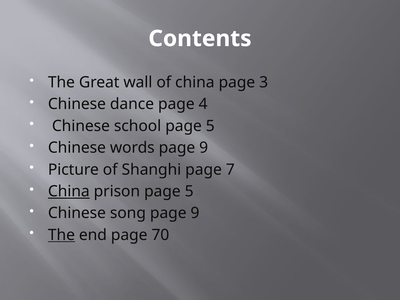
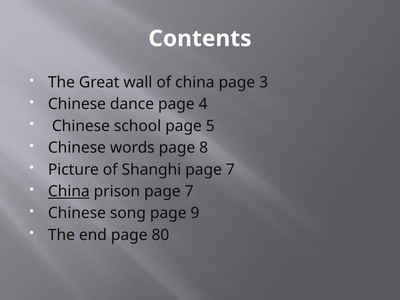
words page 9: 9 -> 8 (204, 148)
prison page 5: 5 -> 7 (189, 191)
The underline: present -> none (61, 235)
70: 70 -> 80 (160, 235)
